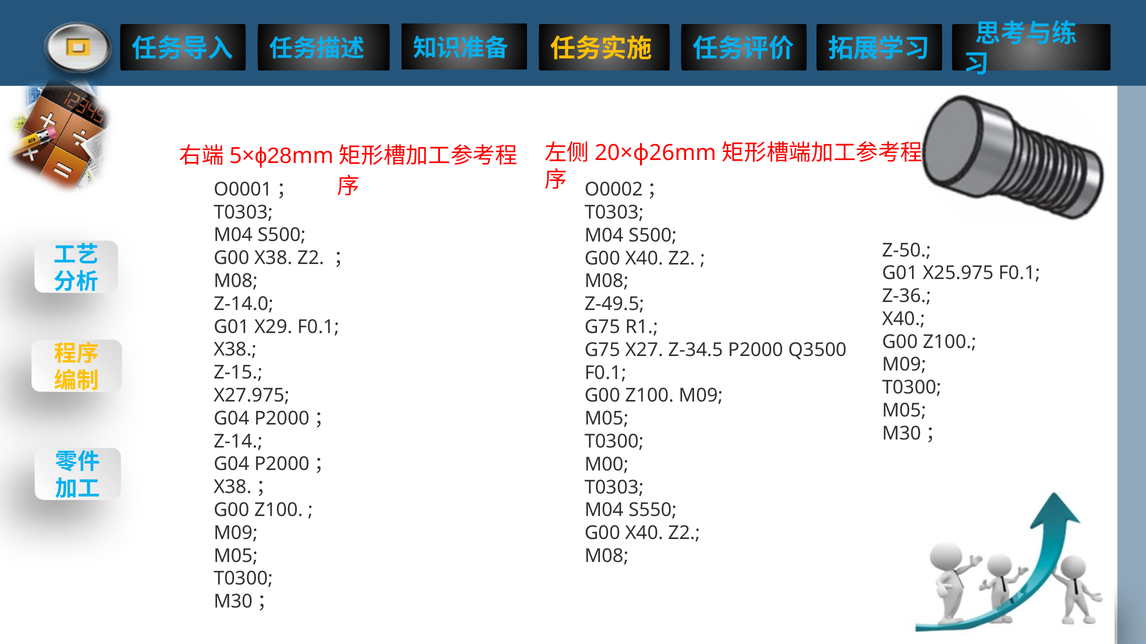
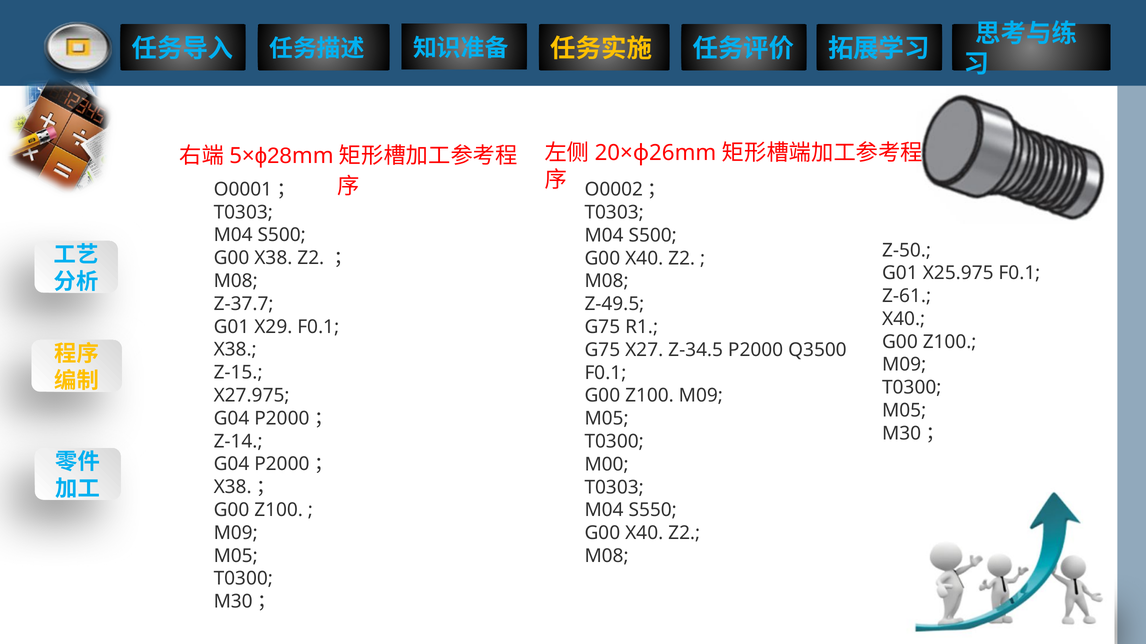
Z-36: Z-36 -> Z-61 (907, 296)
Z-14.0: Z-14.0 -> Z-37.7 (244, 304)
